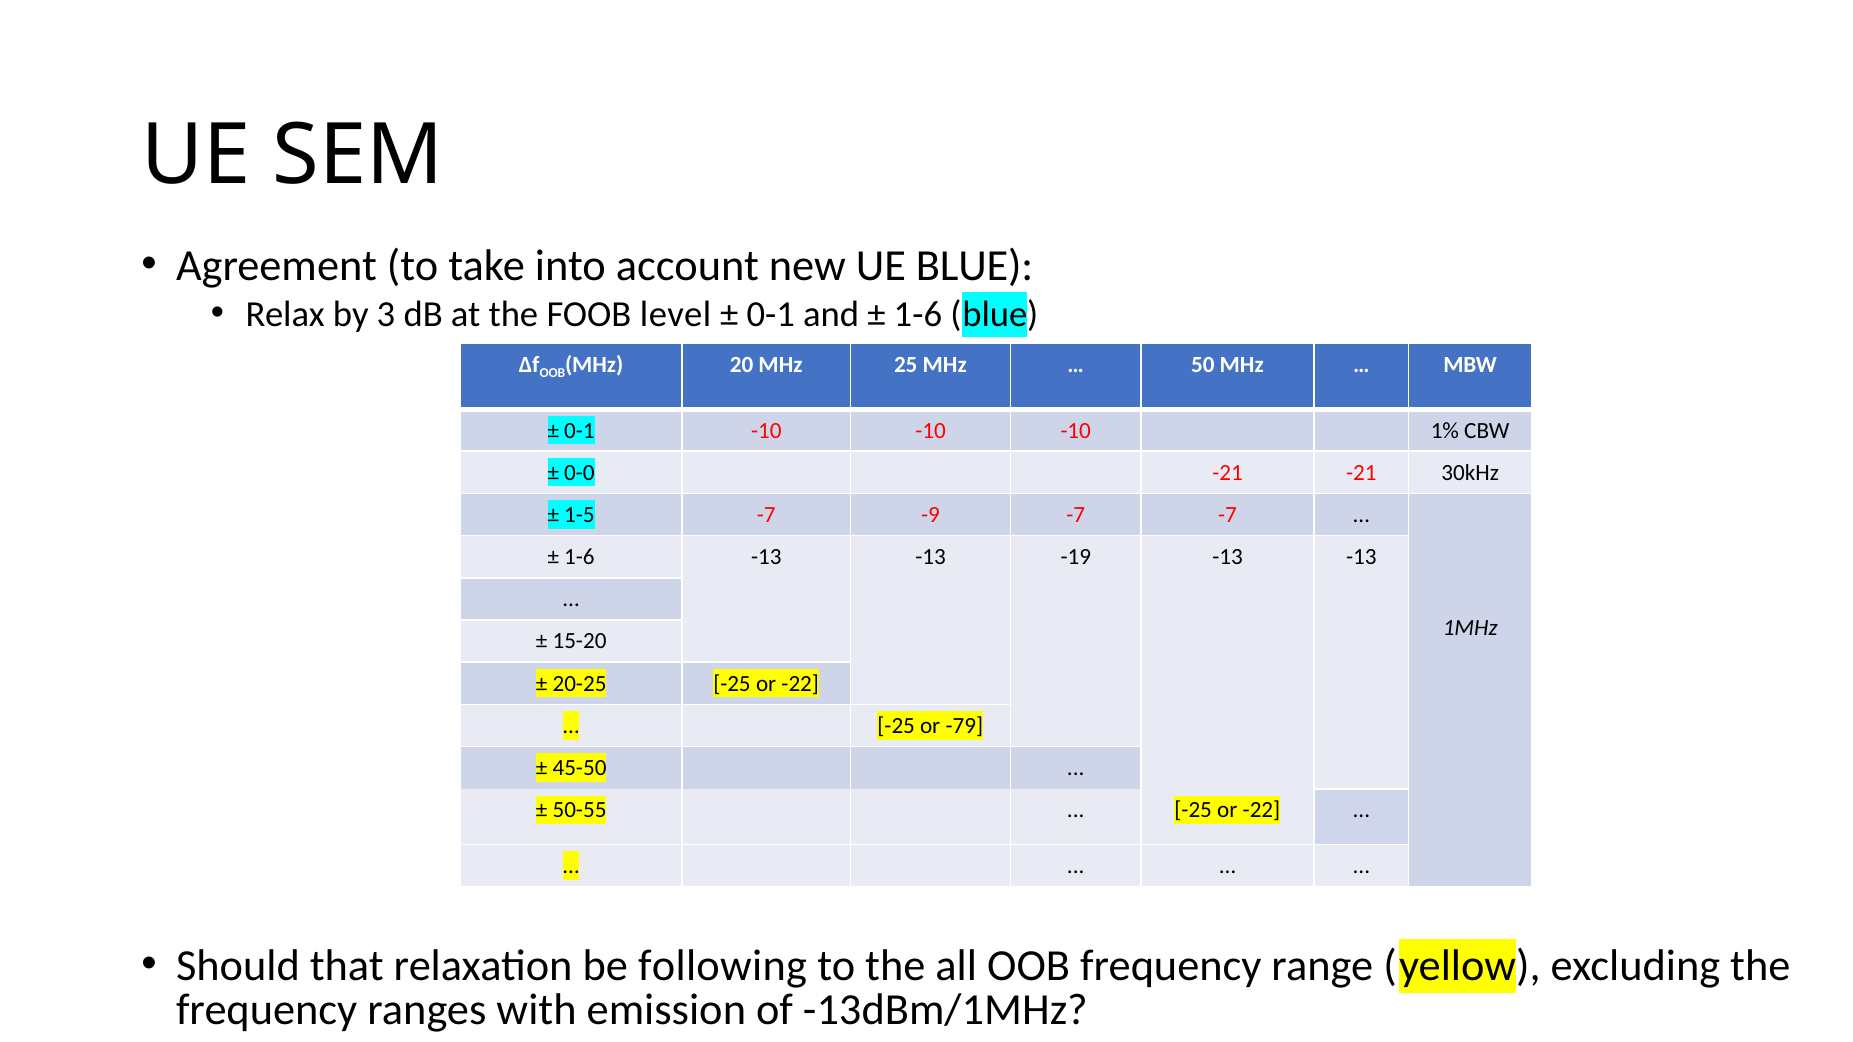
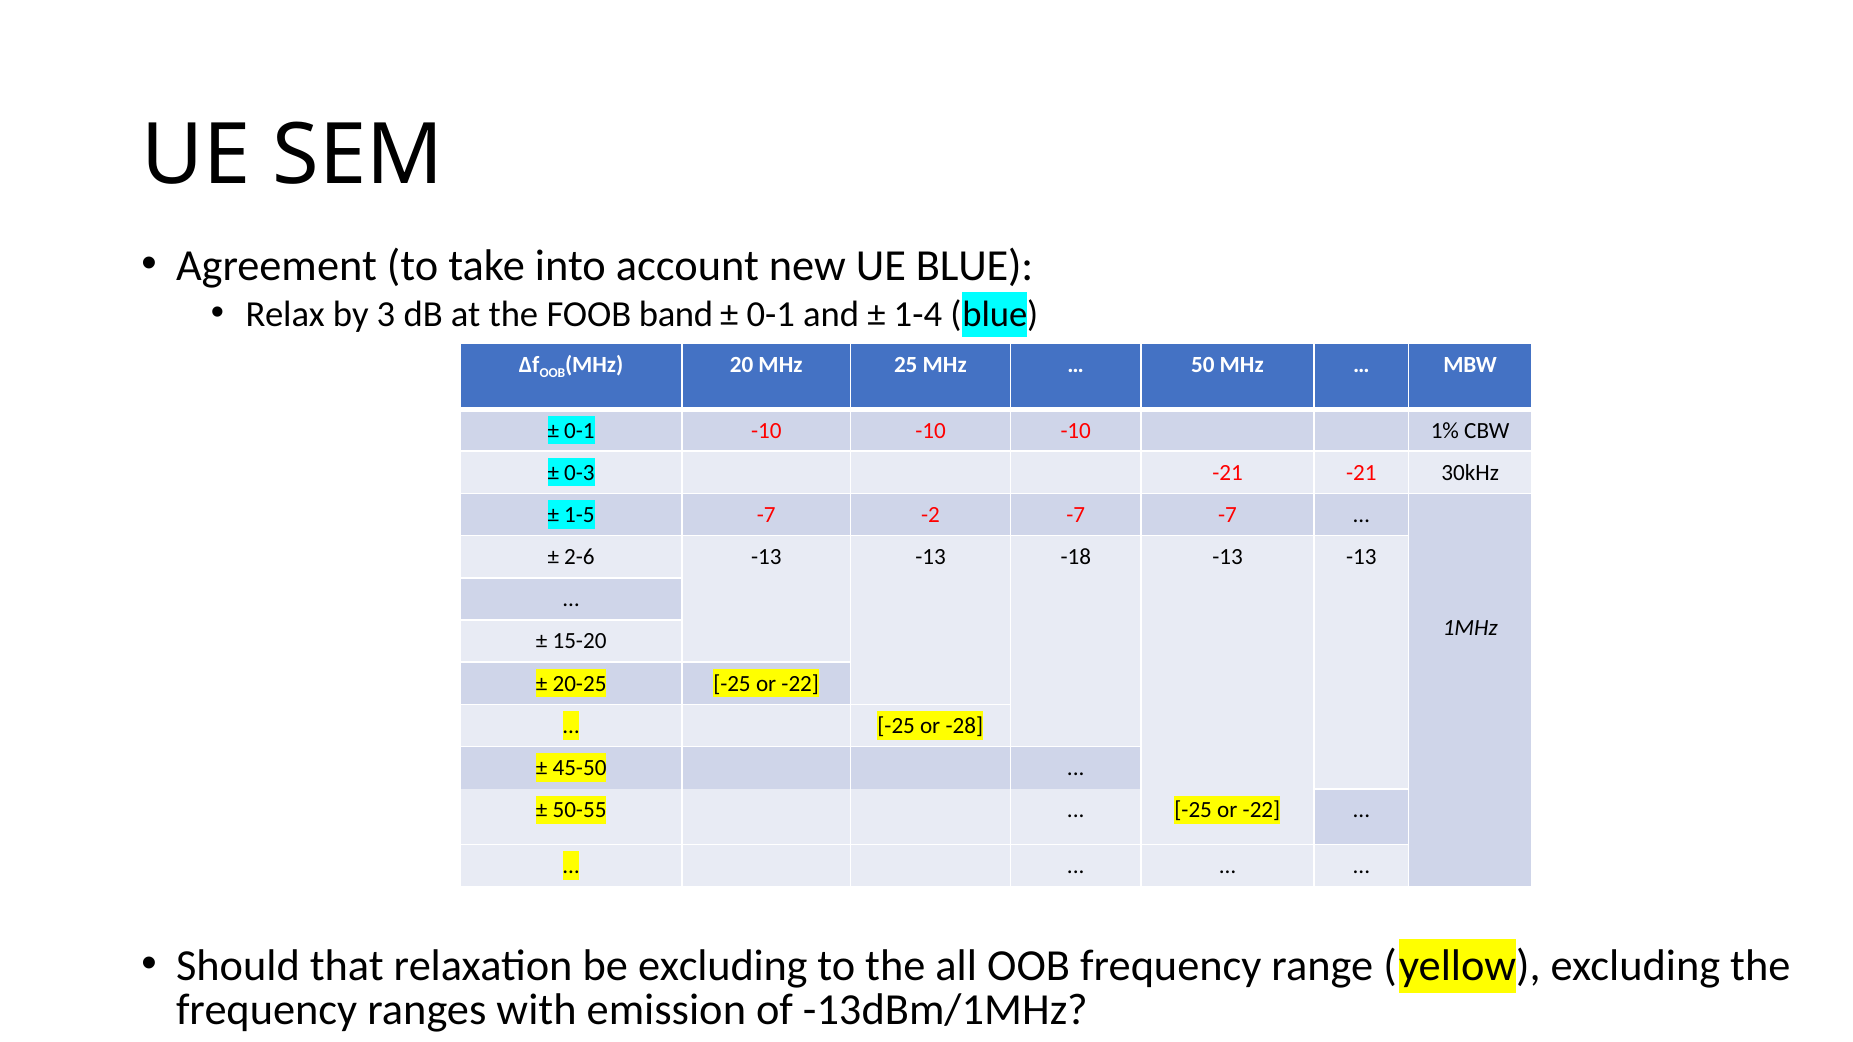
level: level -> band (676, 315)
1-6: 1-6 -> 1-4 (918, 315)
0-0: 0-0 -> 0-3 (579, 473)
-9: -9 -> -2 (930, 515)
1-6: 1-6 -> 2-6 (579, 557)
-19: -19 -> -18 (1076, 557)
-79: -79 -> -28 (964, 726)
be following: following -> excluding (723, 967)
